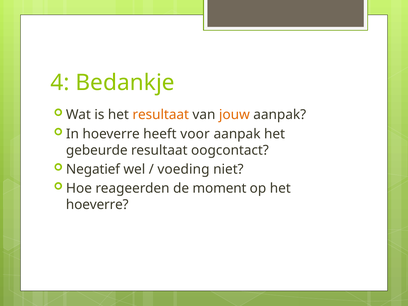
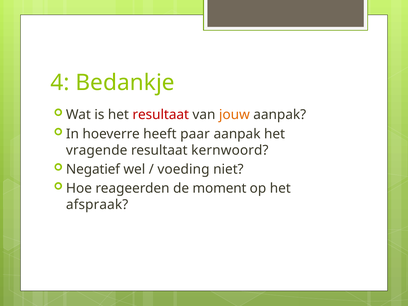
resultaat colour: orange -> red (161, 115)
voor: voor -> paar (195, 134)
gebeurde: gebeurde -> vragende (97, 150)
oogcontact: oogcontact -> kernwoord (230, 150)
hoeverre: hoeverre -> afspraak (97, 205)
